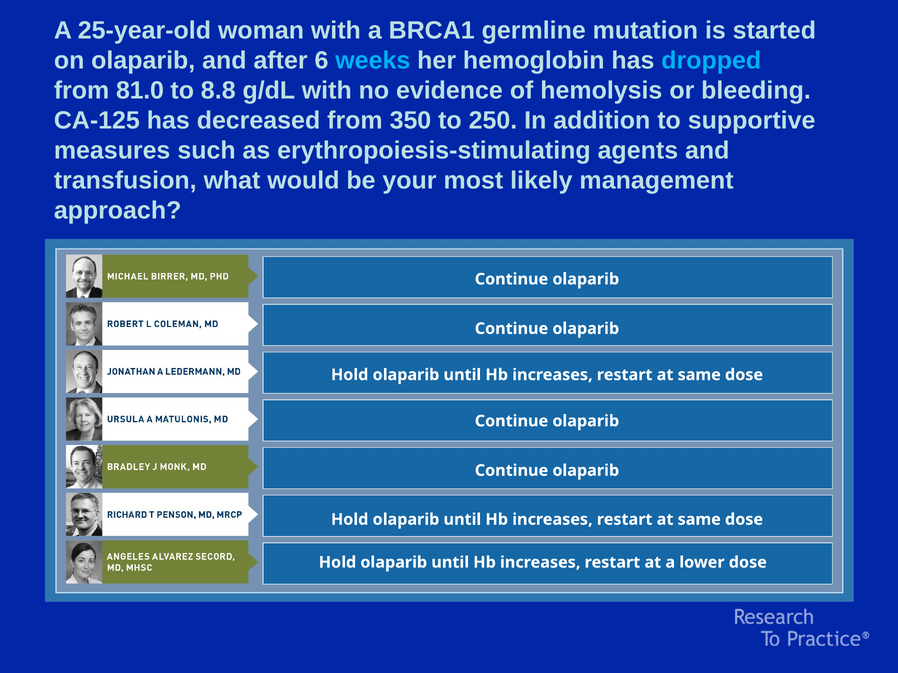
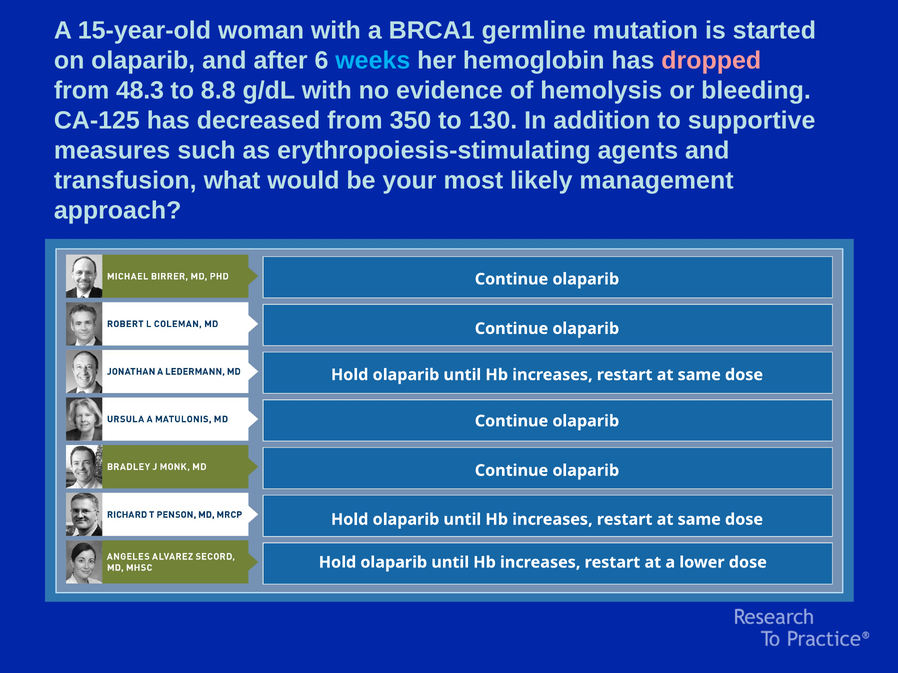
25-year-old: 25-year-old -> 15-year-old (144, 31)
dropped colour: light blue -> pink (711, 61)
81.0: 81.0 -> 48.3 (140, 91)
250: 250 -> 130 (493, 121)
